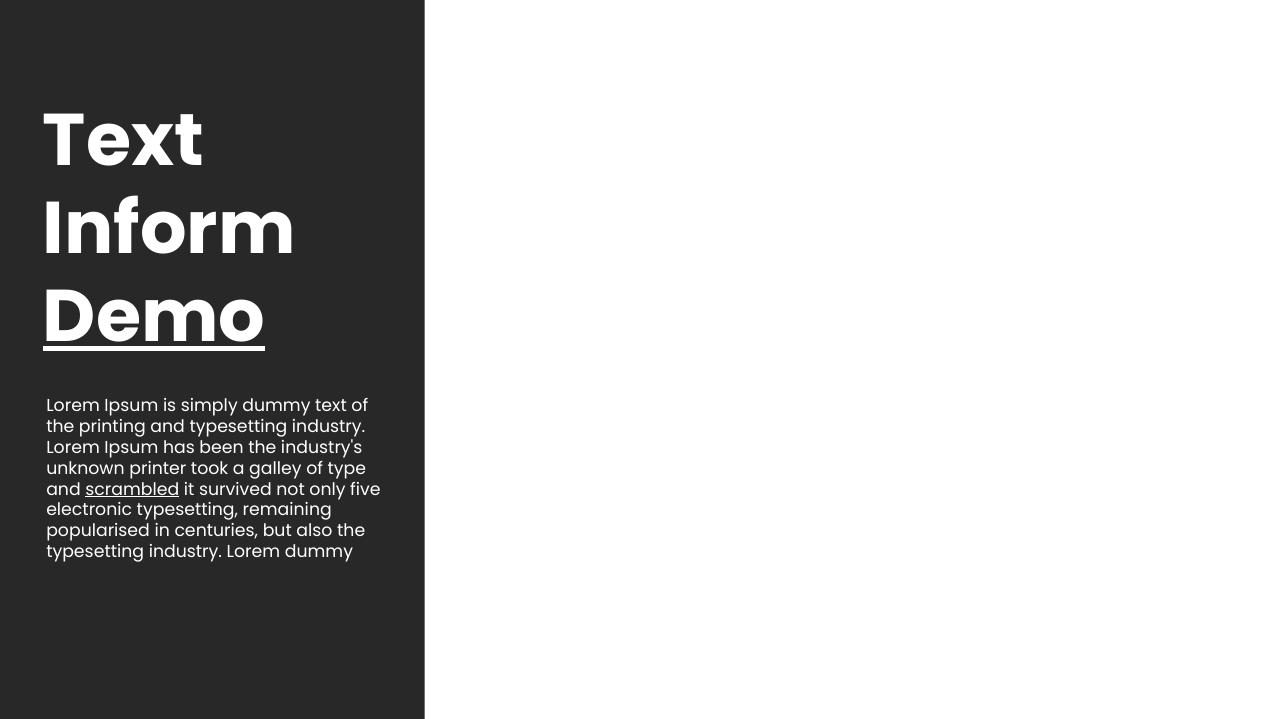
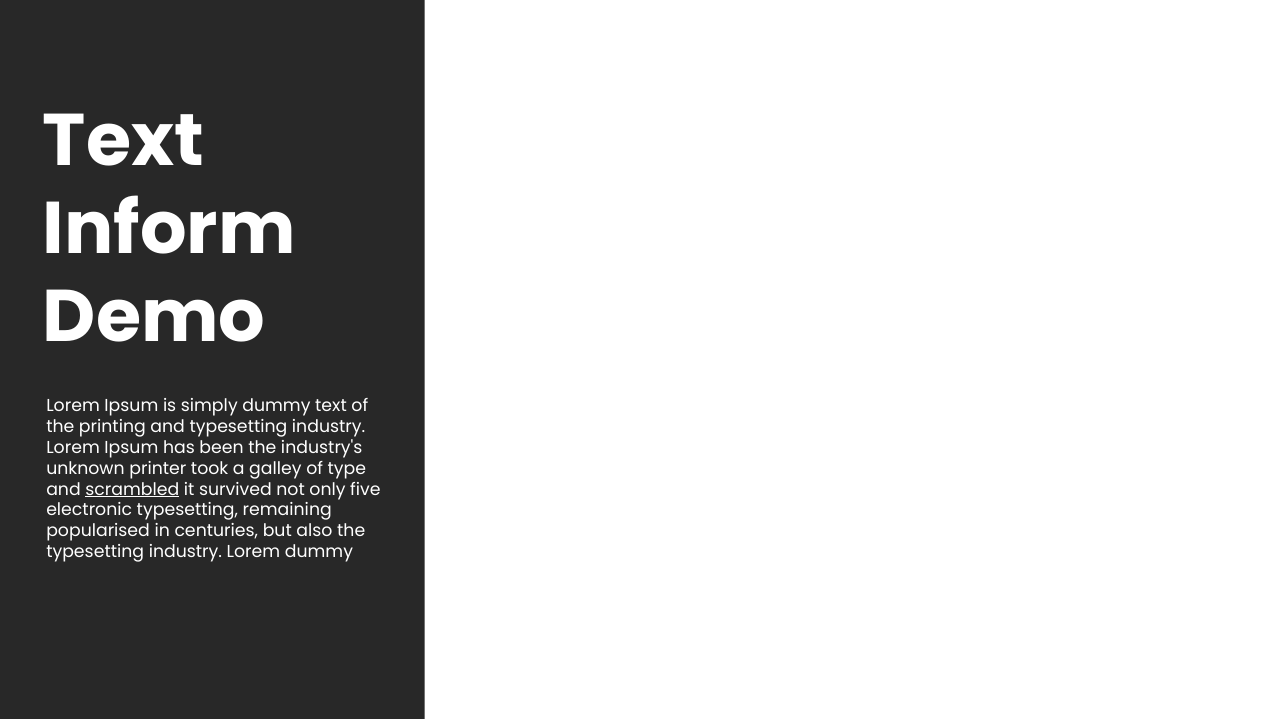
Demo underline: present -> none (154, 317)
